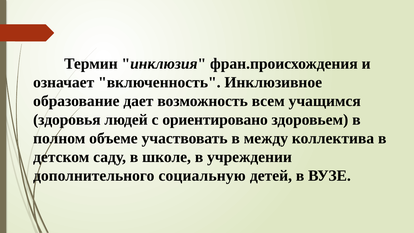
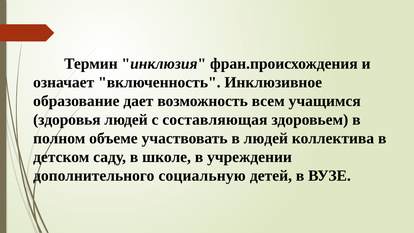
ориентировано: ориентировано -> составляющая (215, 120)
в между: между -> людей (266, 138)
